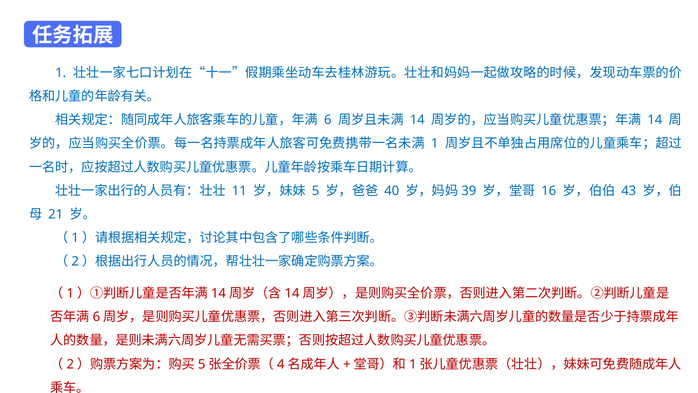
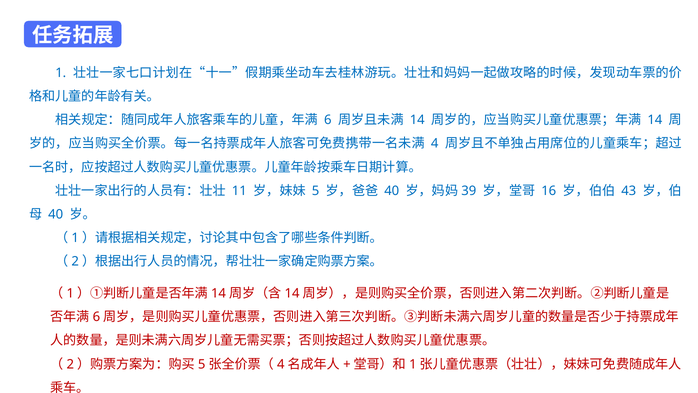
1: 1 -> 4 (435, 143)
21: 21 -> 40 (56, 214)
